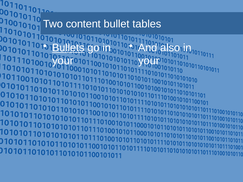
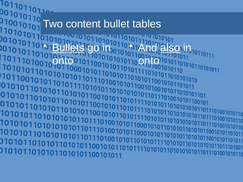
also underline: none -> present (170, 48)
your: your -> onto (63, 61)
your: your -> onto (149, 61)
